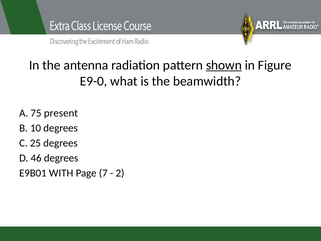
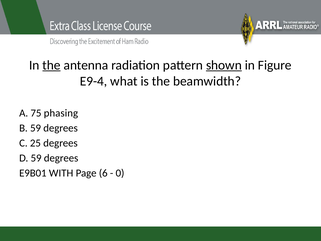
the underline: none -> present (52, 65)
E9-0: E9-0 -> E9-4 (94, 81)
present: present -> phasing (61, 113)
B 10: 10 -> 59 (36, 128)
D 46: 46 -> 59 (36, 158)
7: 7 -> 6 (103, 173)
2: 2 -> 0 (120, 173)
